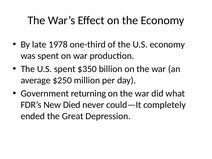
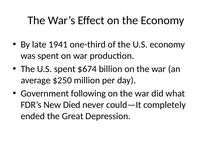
1978: 1978 -> 1941 (58, 44)
$350: $350 -> $674 (87, 69)
returning: returning -> following (88, 93)
